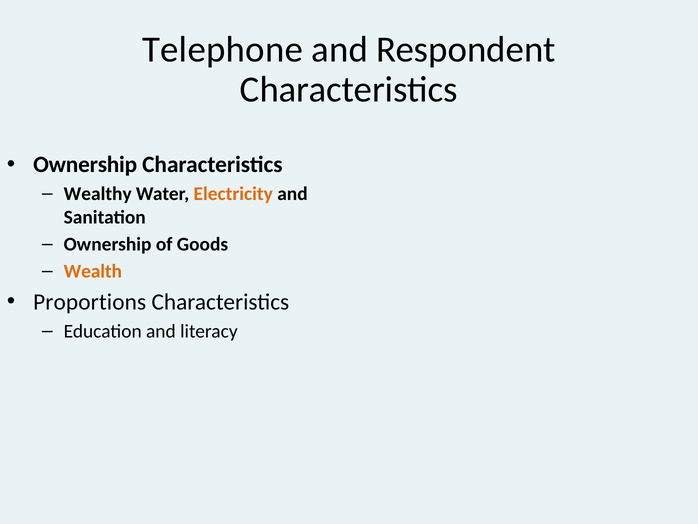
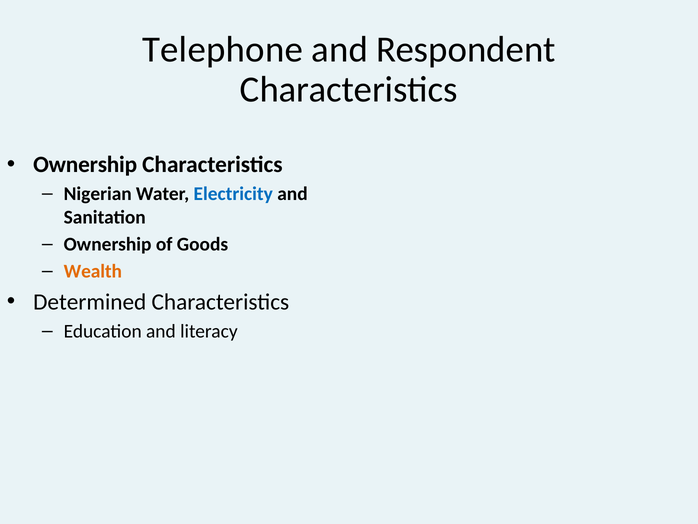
Wealthy: Wealthy -> Nigerian (98, 194)
Electricity colour: orange -> blue (233, 194)
Proportions: Proportions -> Determined (90, 302)
